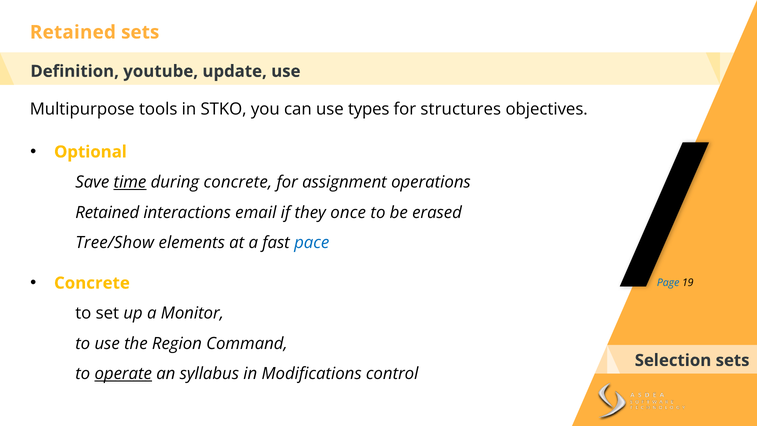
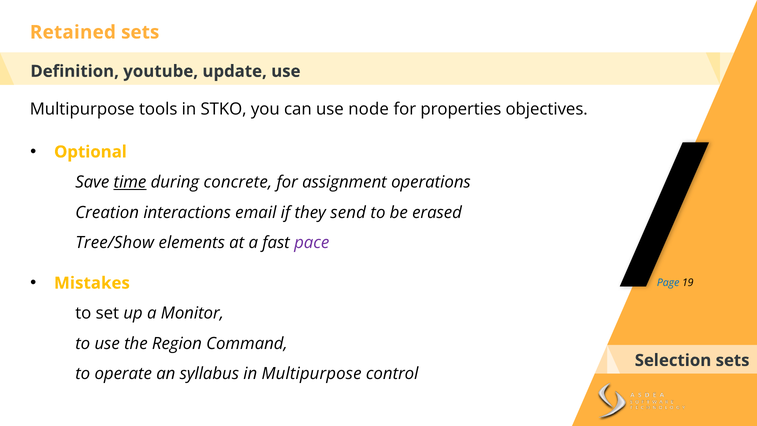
types: types -> node (369, 109)
structures: structures -> properties (461, 109)
Retained: Retained -> Creation (107, 212)
once: once -> send (348, 212)
pace colour: blue -> purple (312, 243)
Concrete: Concrete -> Mistakes (92, 283)
operate underline: present -> none (123, 374)
in Modifications: Modifications -> Multipurpose (312, 374)
